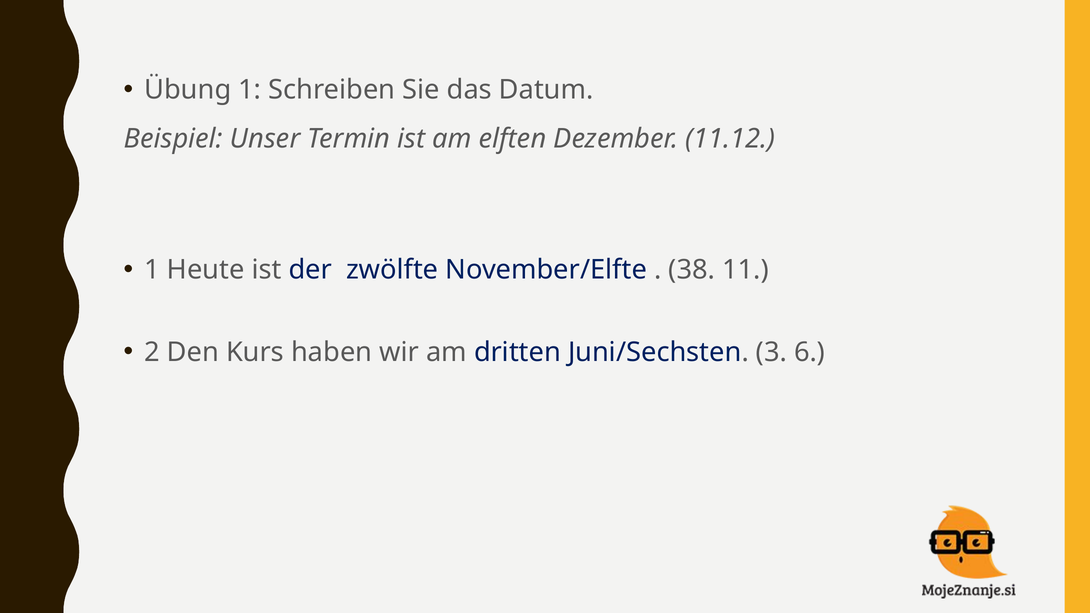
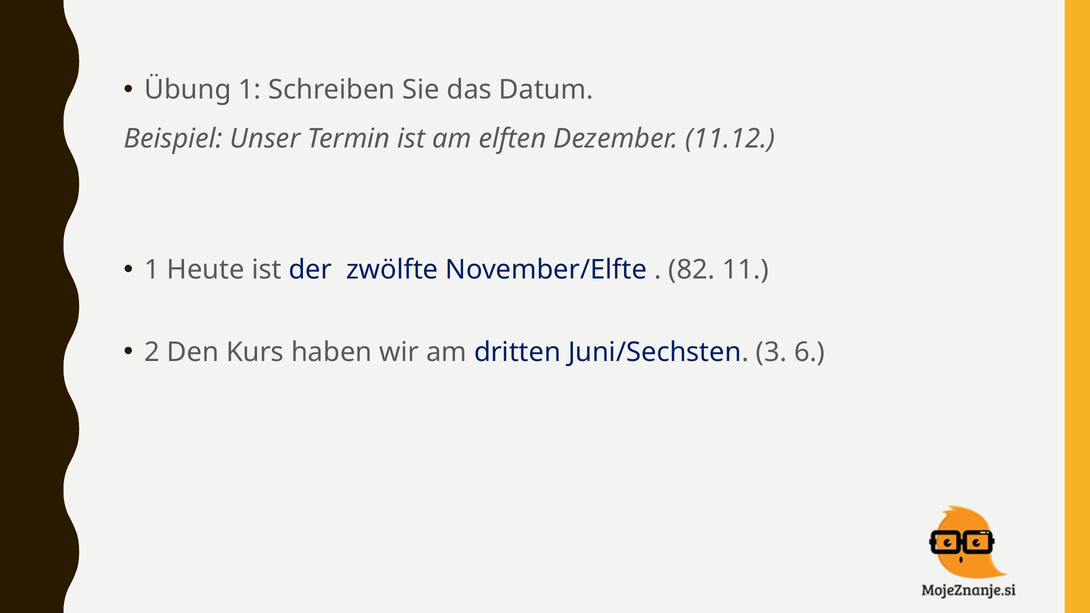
38: 38 -> 82 (692, 270)
